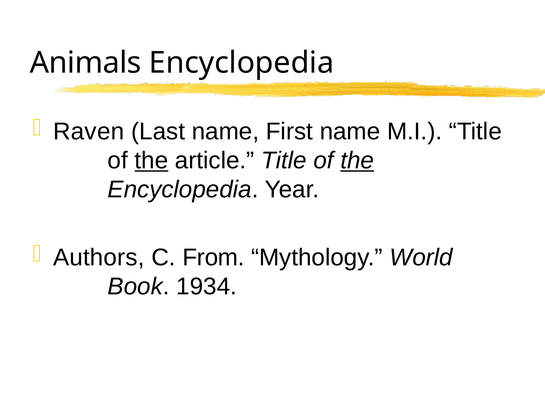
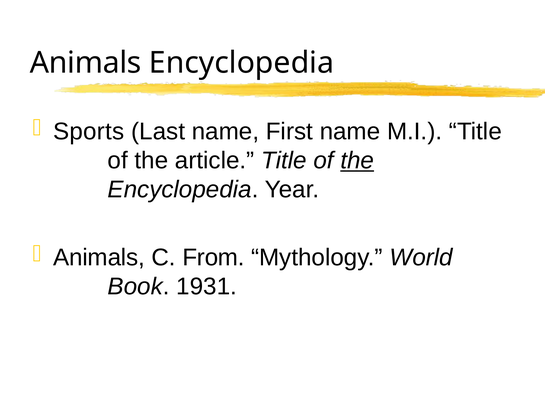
Raven: Raven -> Sports (89, 131)
the underline: present -> none (151, 160)
Authors: Authors -> Animals (99, 257)
1934: 1934 -> 1931 (207, 286)
